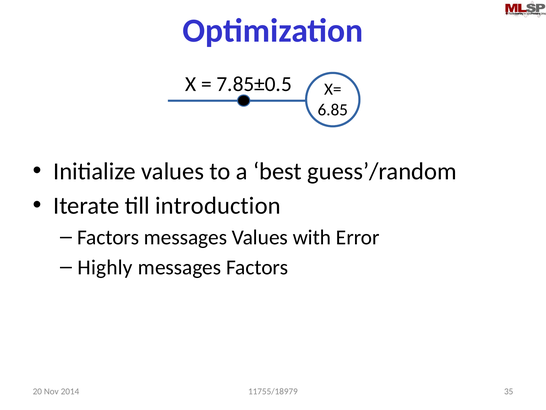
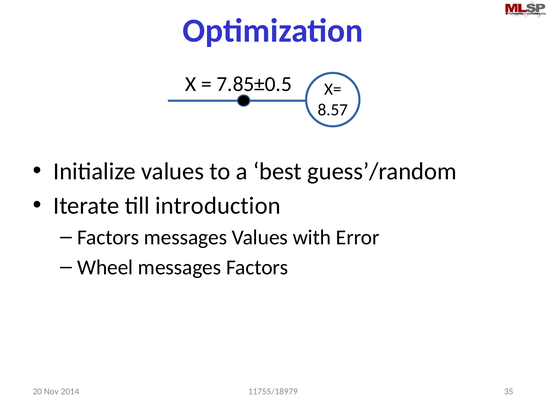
6.85: 6.85 -> 8.57 (333, 110)
Highly: Highly -> Wheel (105, 267)
